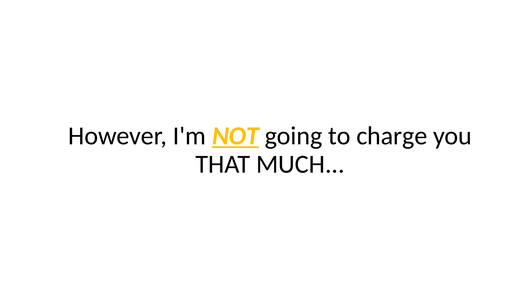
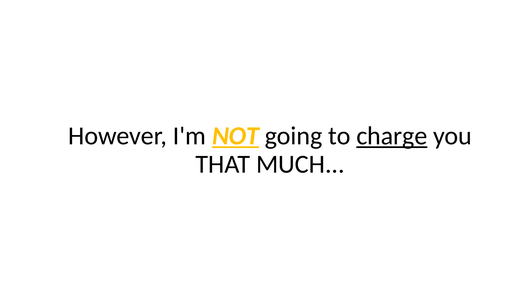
charge underline: none -> present (392, 136)
